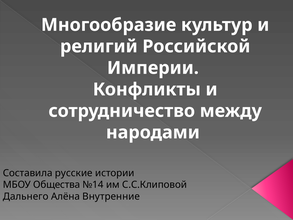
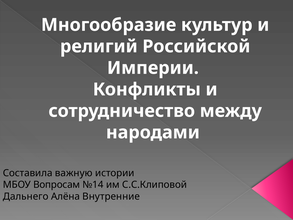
русские: русские -> важную (74, 173)
Общества: Общества -> Вопросам (57, 185)
